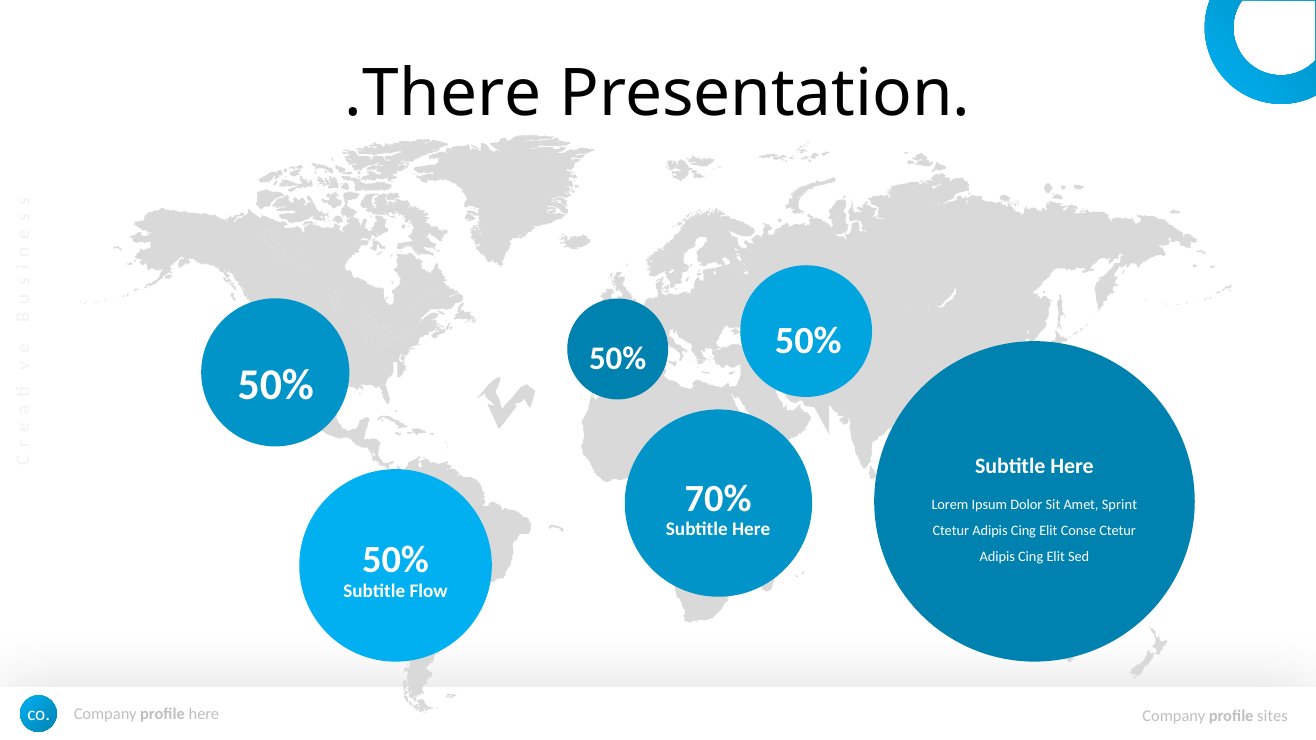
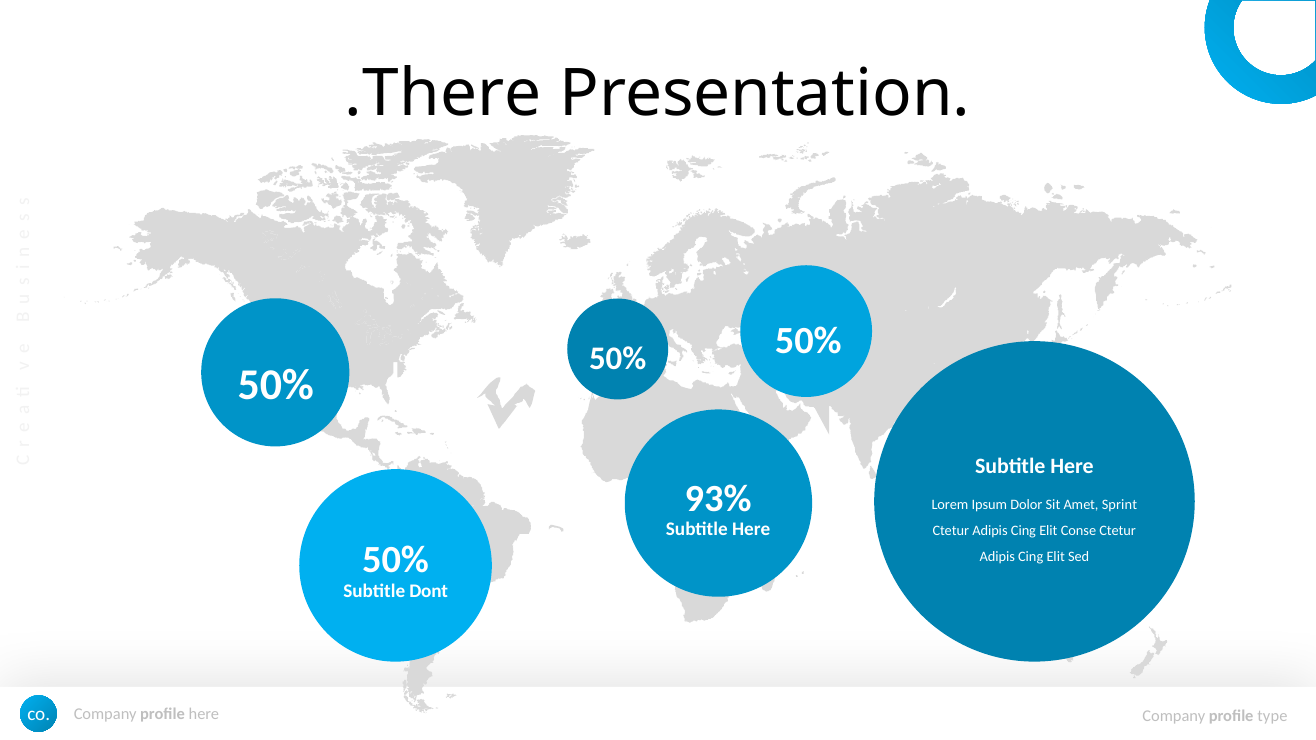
70%: 70% -> 93% (718, 499)
Flow: Flow -> Dont (429, 591)
sites: sites -> type (1272, 716)
